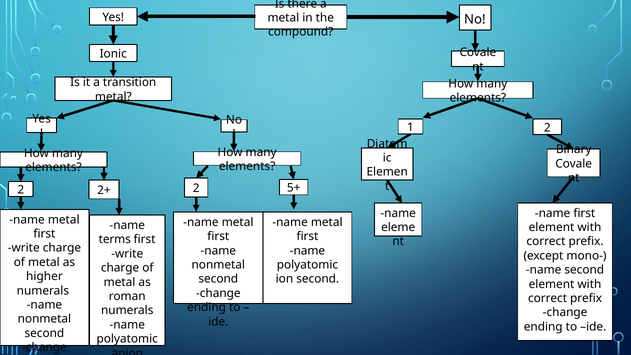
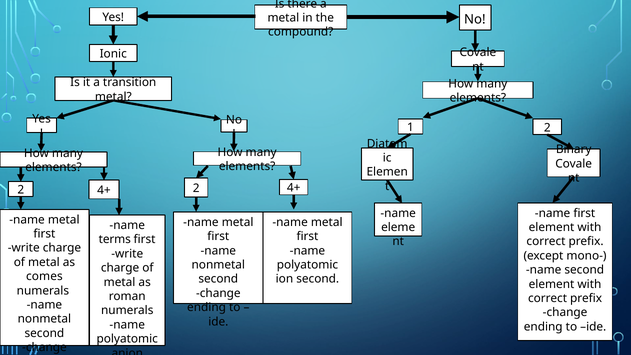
2+: 2+ -> 4+ (104, 190)
5+: 5+ -> 4+ (294, 188)
higher: higher -> comes (44, 276)
